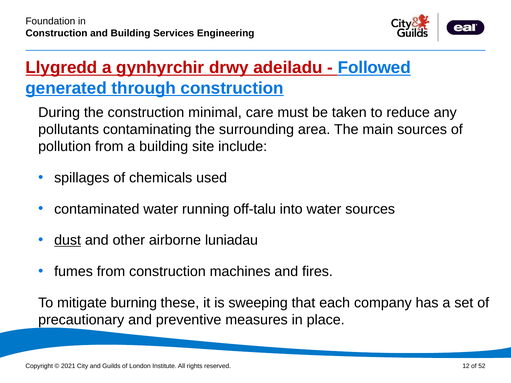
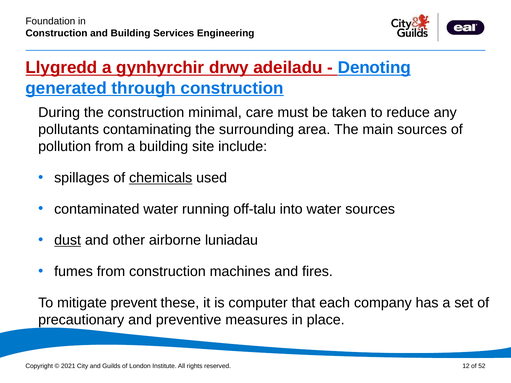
Followed: Followed -> Denoting (374, 68)
chemicals underline: none -> present (161, 178)
burning: burning -> prevent (134, 303)
sweeping: sweeping -> computer (258, 303)
